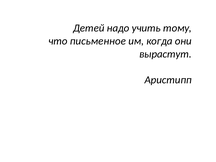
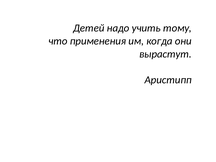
письменное: письменное -> применения (98, 41)
